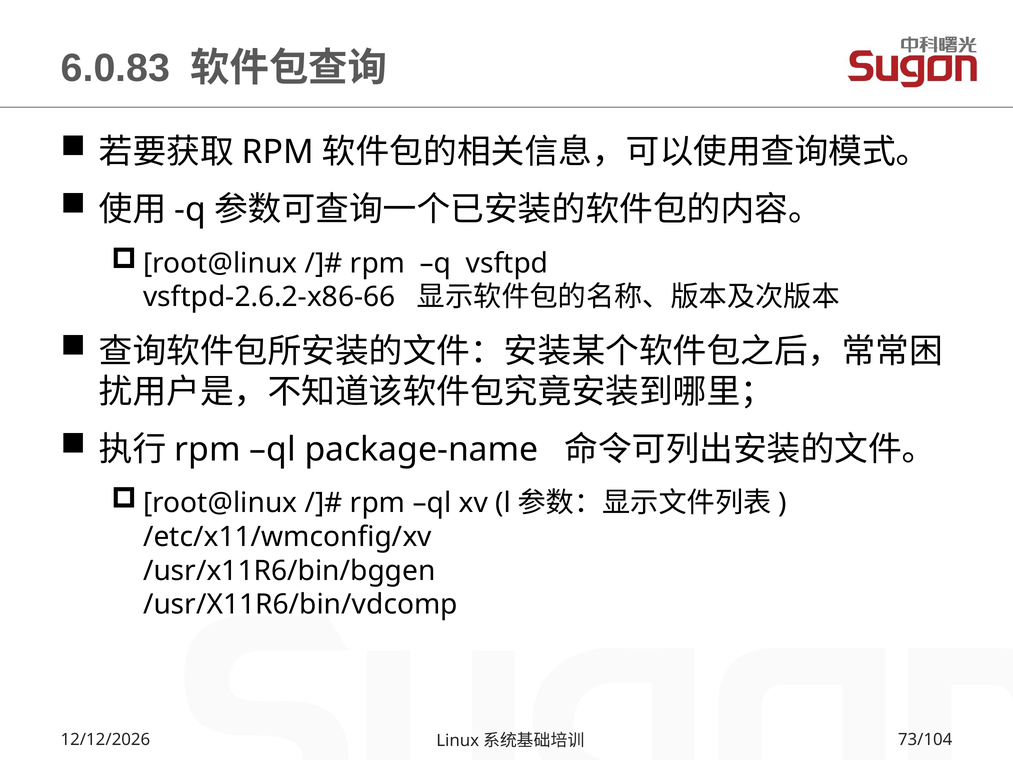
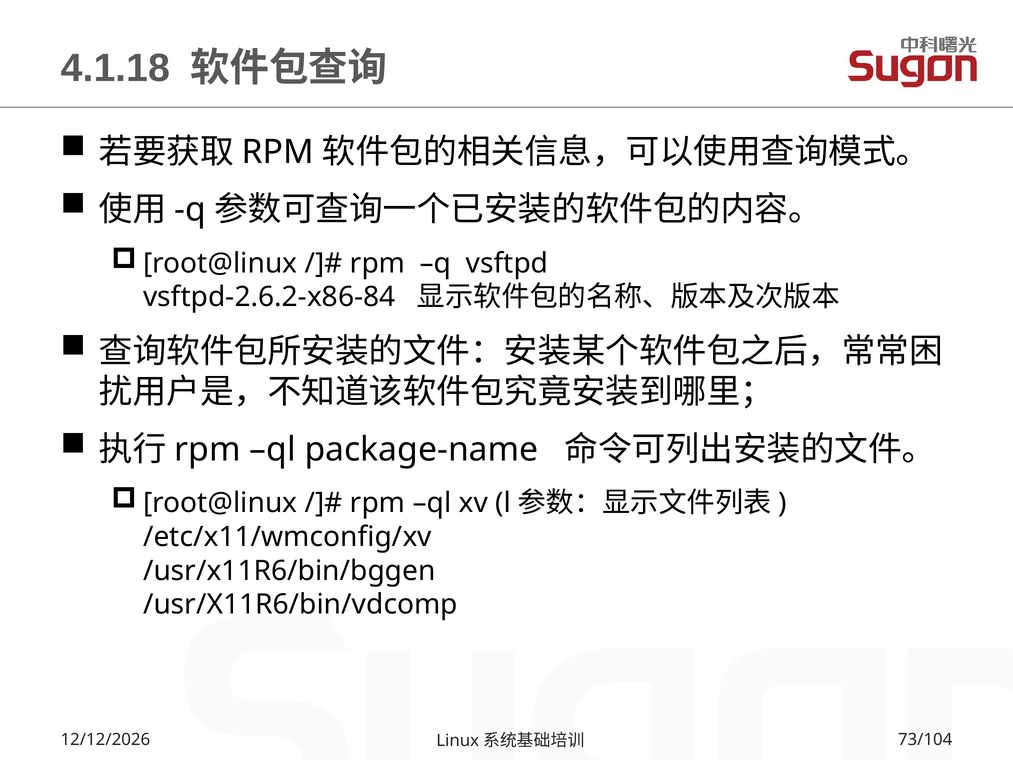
6.0.83: 6.0.83 -> 4.1.18 (115, 68)
vsftpd-2.6.2-x86-66: vsftpd-2.6.2-x86-66 -> vsftpd-2.6.2-x86-84 (269, 297)
